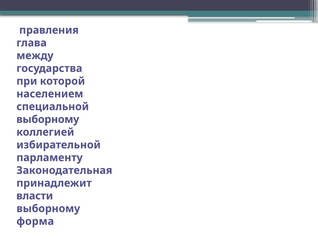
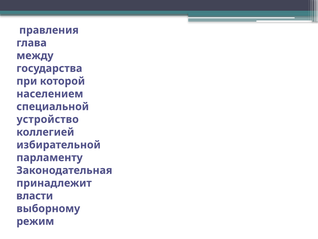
выборному: выборному -> устройство (48, 119)
форма: форма -> режим (35, 221)
